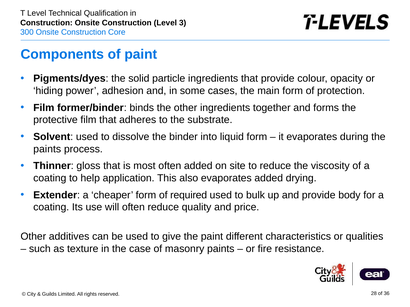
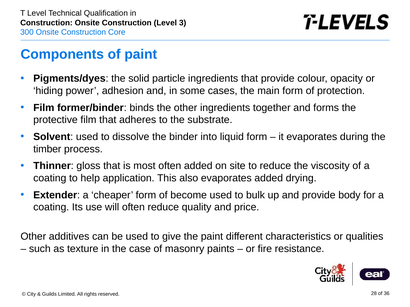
paints: paints -> timber (47, 149)
required: required -> become (189, 195)
